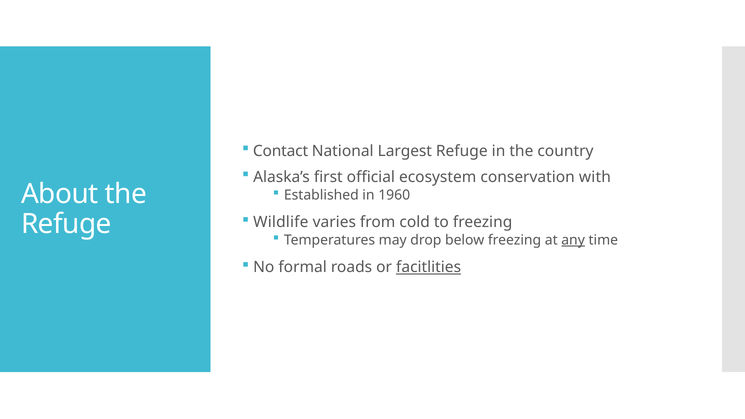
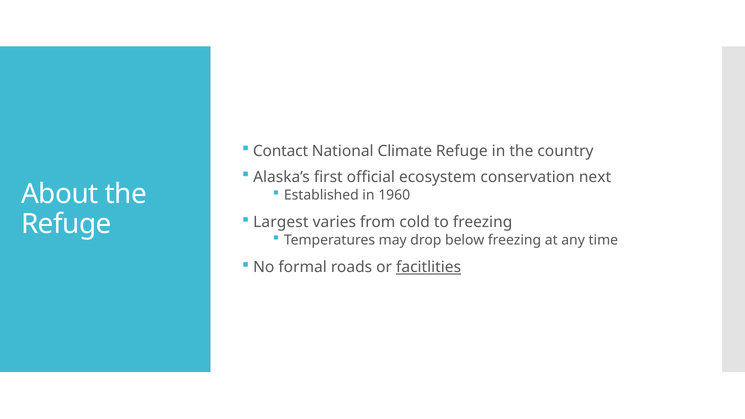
Largest: Largest -> Climate (405, 151)
with: with -> next (595, 177)
Wildlife: Wildlife -> Largest (281, 222)
any underline: present -> none (573, 240)
